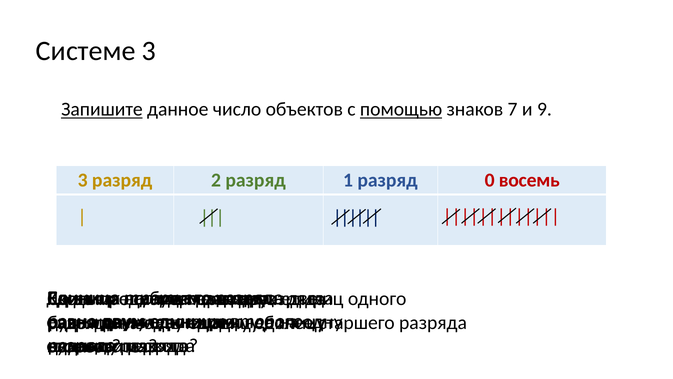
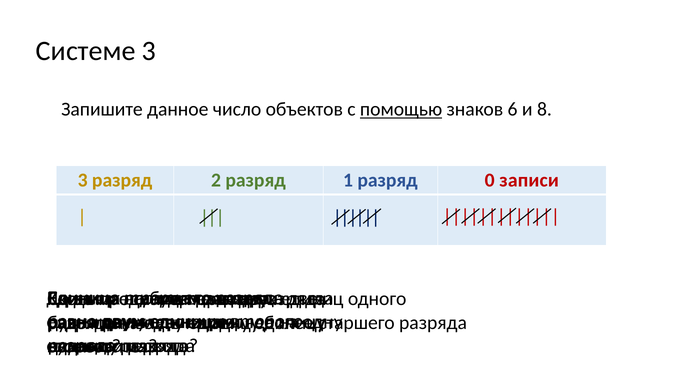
Запишите underline: present -> none (102, 109)
7: 7 -> 6 (513, 109)
9: 9 -> 8 (544, 109)
восемь: восемь -> записи (529, 180)
